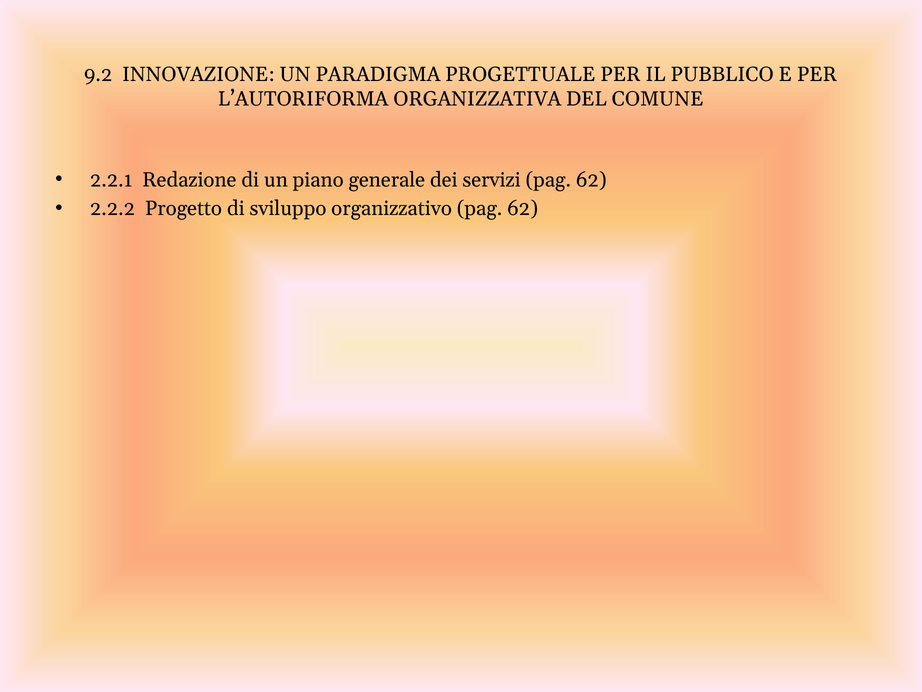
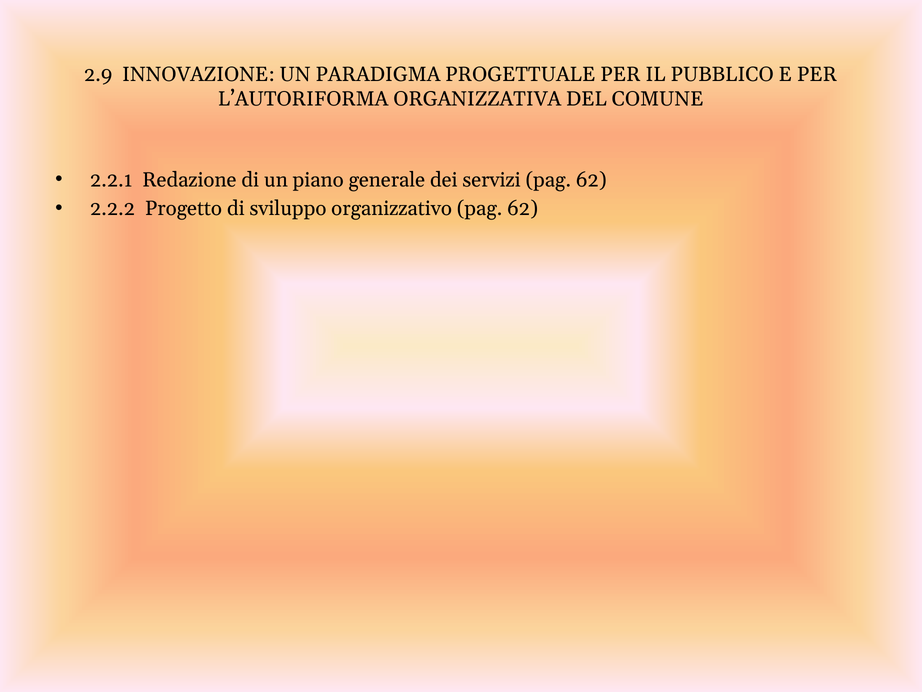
9.2: 9.2 -> 2.9 (98, 74)
